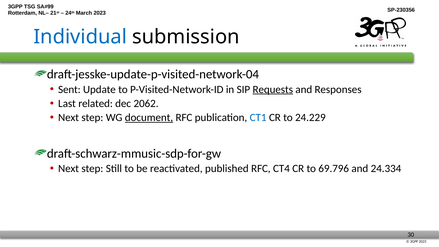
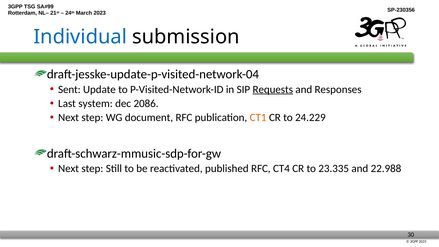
related: related -> system (96, 103)
2062: 2062 -> 2086 (146, 103)
document underline: present -> none (149, 118)
CT1 colour: blue -> orange (258, 118)
69.796: 69.796 -> 23.335 (334, 169)
24.334: 24.334 -> 22.988 (386, 169)
